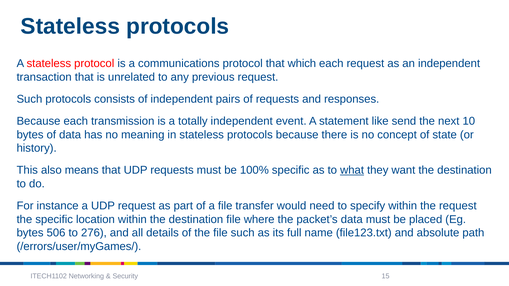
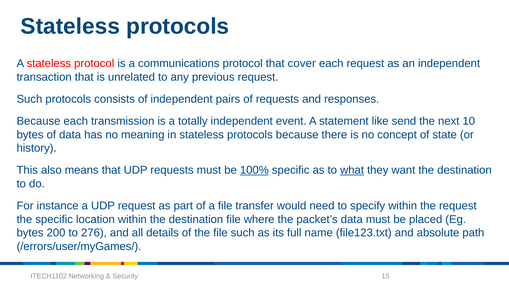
which: which -> cover (302, 64)
100% underline: none -> present (254, 170)
506: 506 -> 200 (56, 233)
